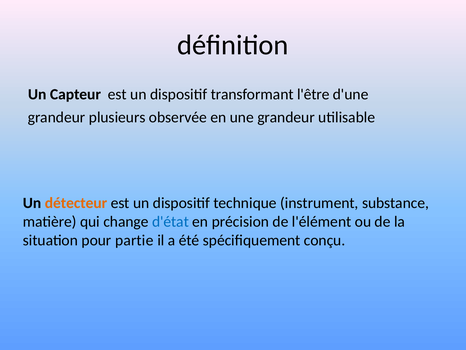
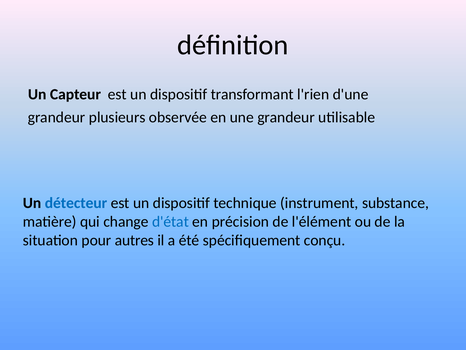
l'être: l'être -> l'rien (313, 94)
détecteur colour: orange -> blue (76, 203)
partie: partie -> autres (134, 240)
